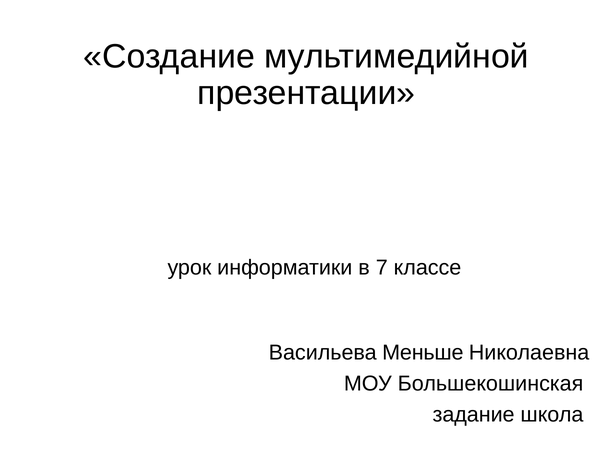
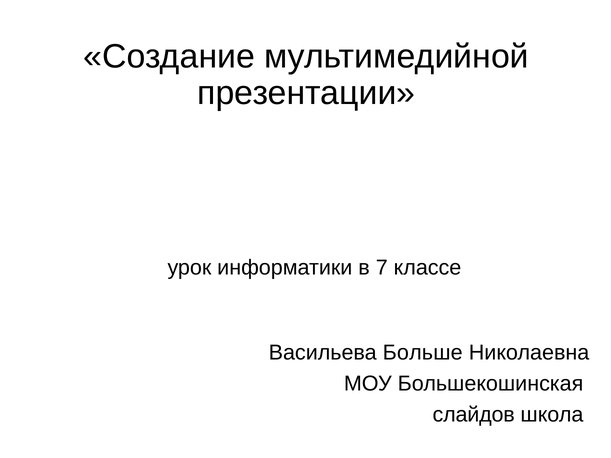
Меньше: Меньше -> Больше (423, 353)
задание: задание -> слайдов (474, 415)
